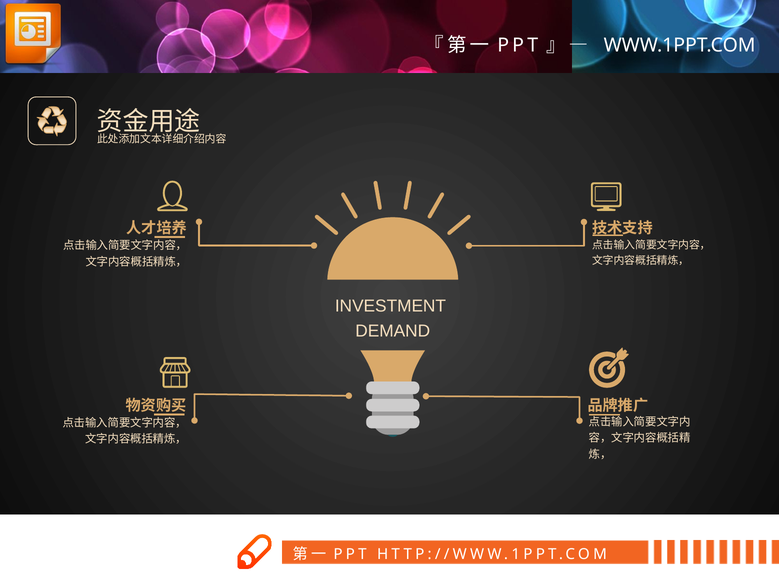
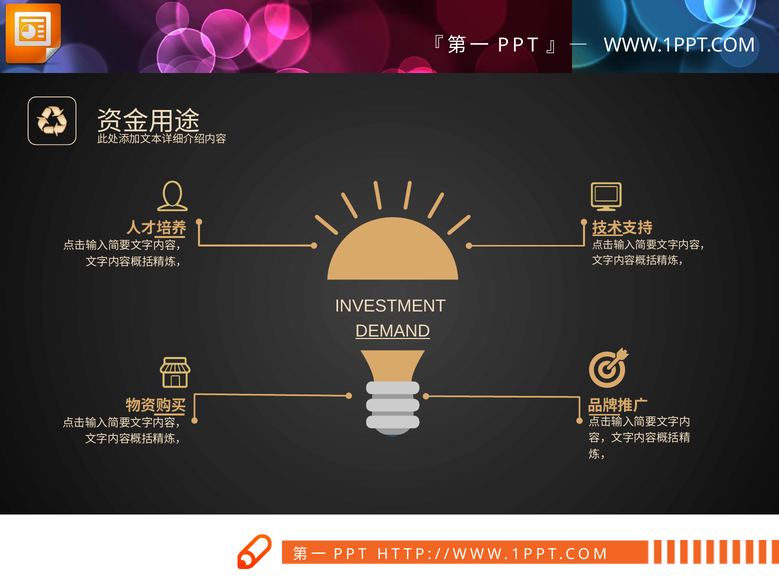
DEMAND underline: none -> present (393, 331)
